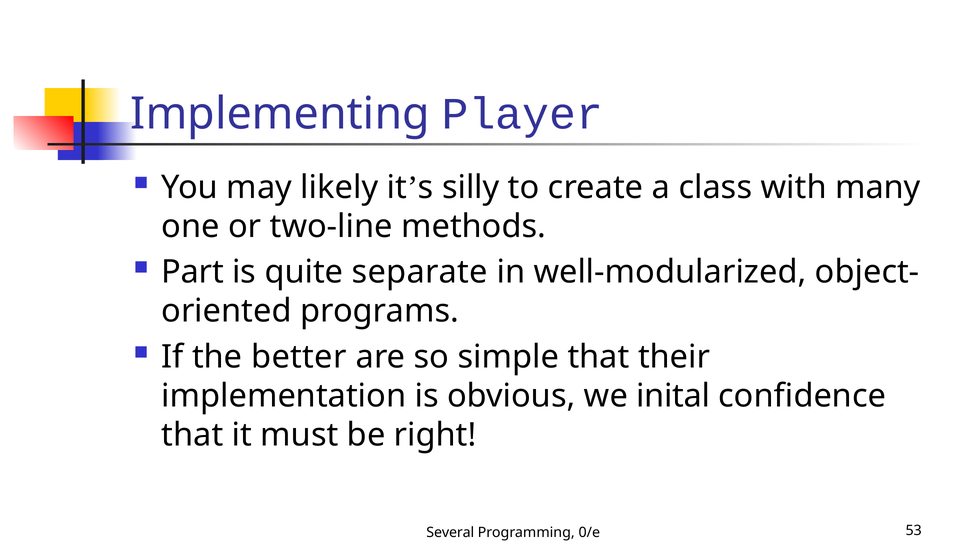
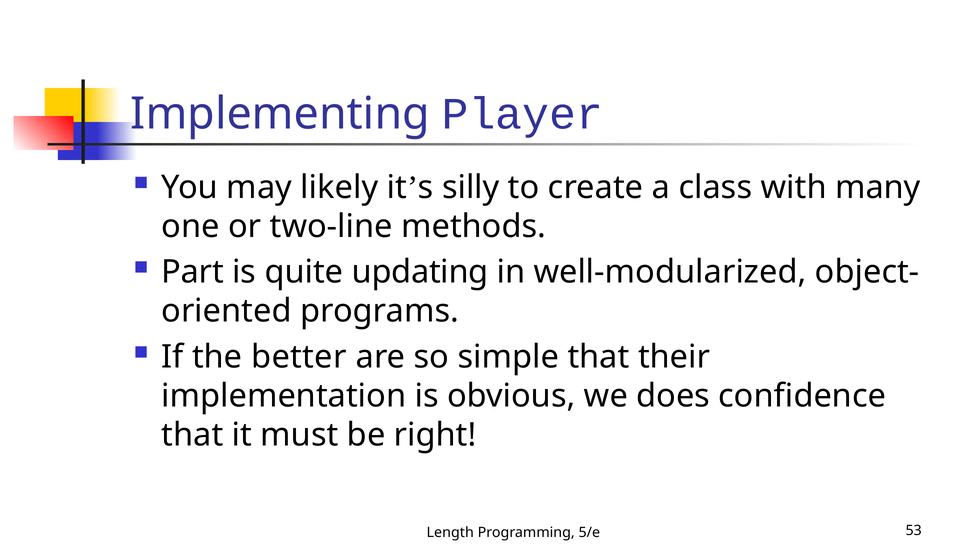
separate: separate -> updating (420, 272)
inital: inital -> does (673, 396)
Several: Several -> Length (450, 533)
0/e: 0/e -> 5/e (589, 533)
